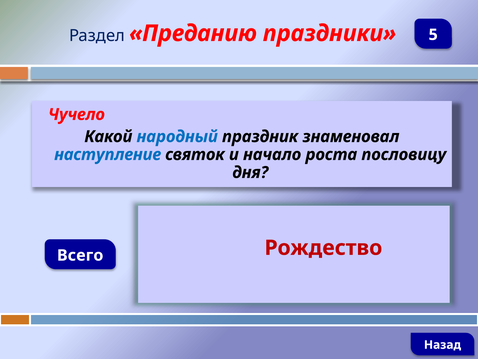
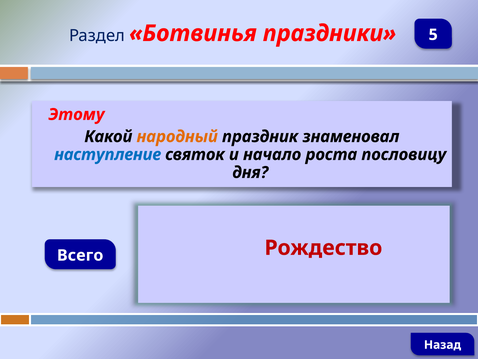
Преданию: Преданию -> Ботвинья (193, 33)
Чучело: Чучело -> Этому (76, 114)
народный colour: blue -> orange (177, 136)
